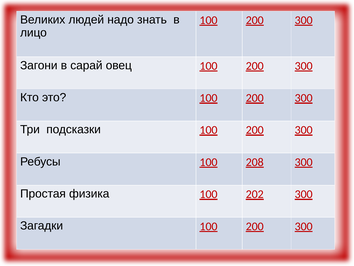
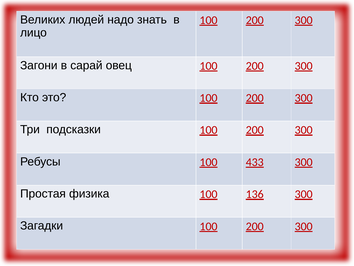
208: 208 -> 433 (255, 162)
202: 202 -> 136 (255, 194)
